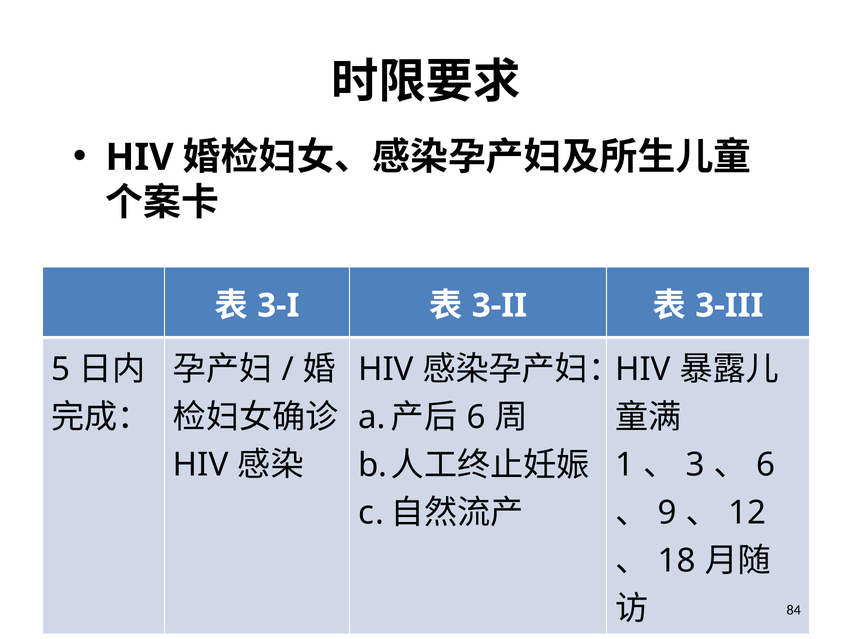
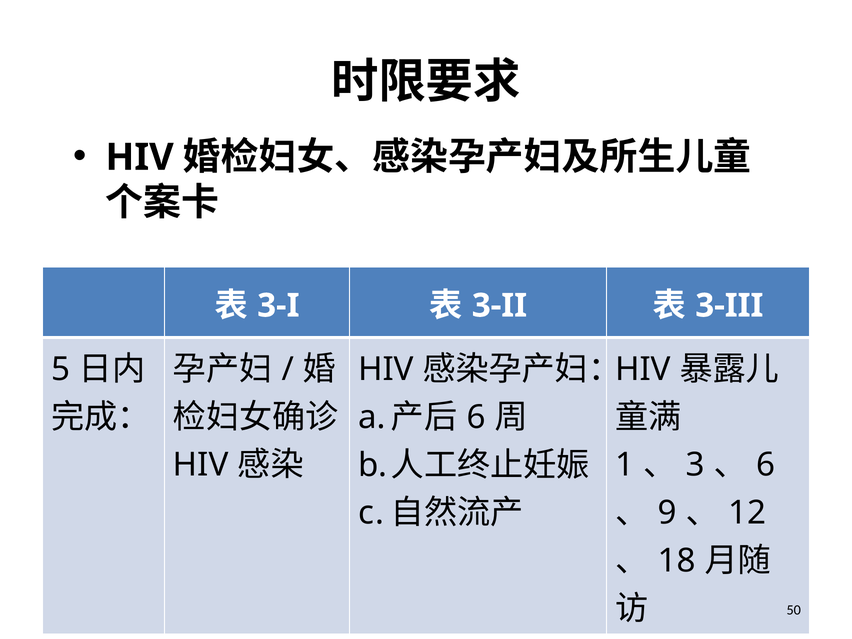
84: 84 -> 50 (794, 610)
